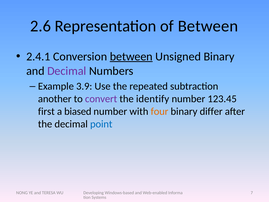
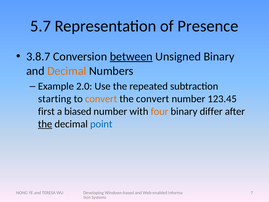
2.6: 2.6 -> 5.7 (41, 26)
of Between: Between -> Presence (208, 26)
2.4.1: 2.4.1 -> 3.8.7 (38, 56)
Decimal colour: purple -> orange (67, 71)
3.9: 3.9 -> 2.0 (84, 86)
another: another -> starting (55, 99)
convert colour: purple -> orange (101, 99)
the identify: identify -> convert (153, 99)
the underline: none -> present (45, 124)
